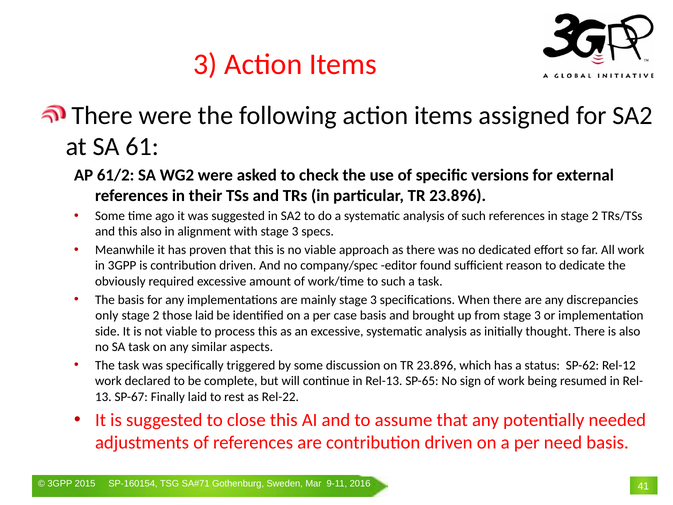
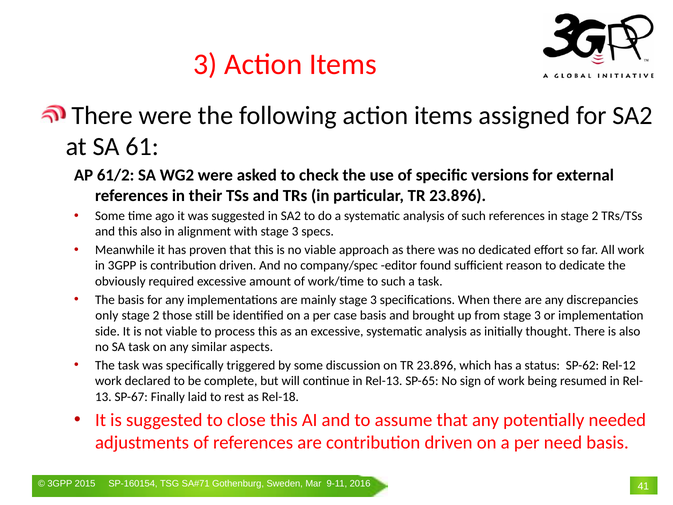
those laid: laid -> still (204, 315)
Rel-22: Rel-22 -> Rel-18 (280, 396)
